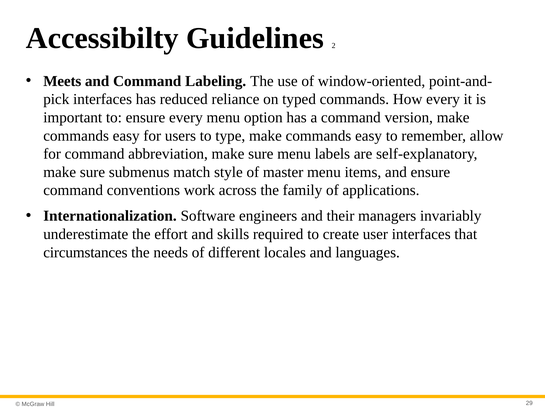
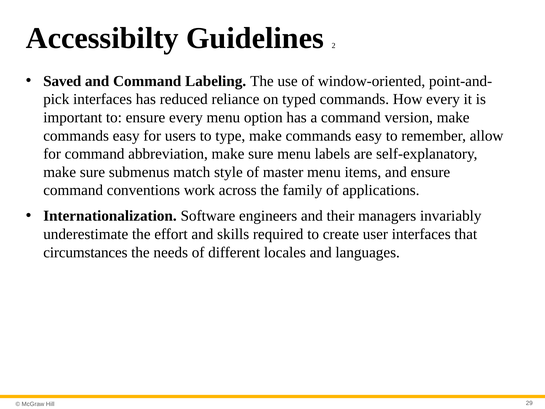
Meets: Meets -> Saved (62, 81)
